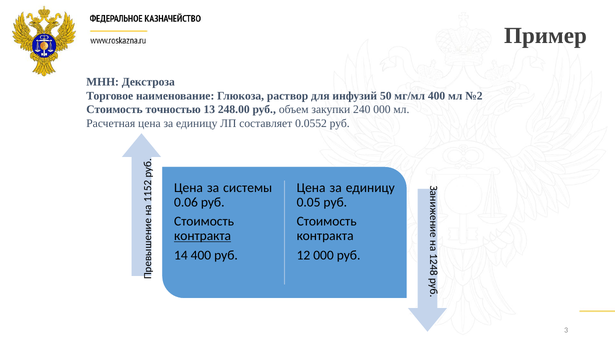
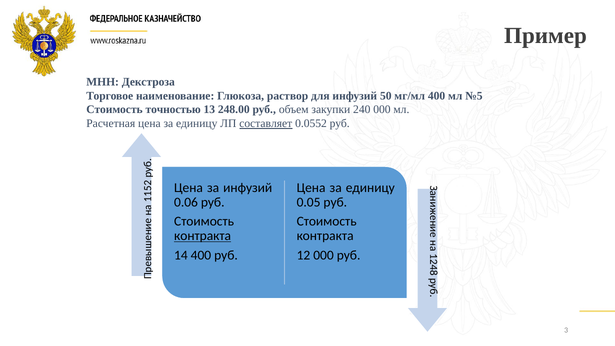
№2: №2 -> №5 (474, 96)
составляет underline: none -> present (266, 124)
за системы: системы -> инфузий (248, 188)
